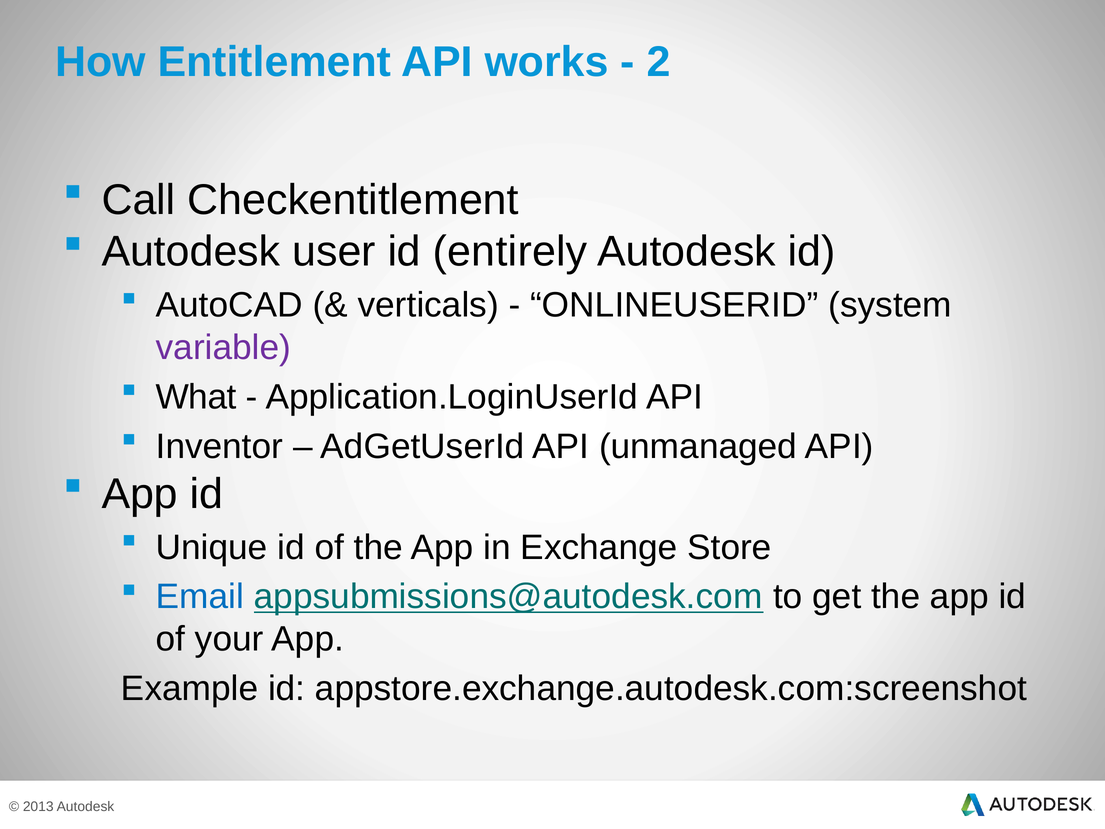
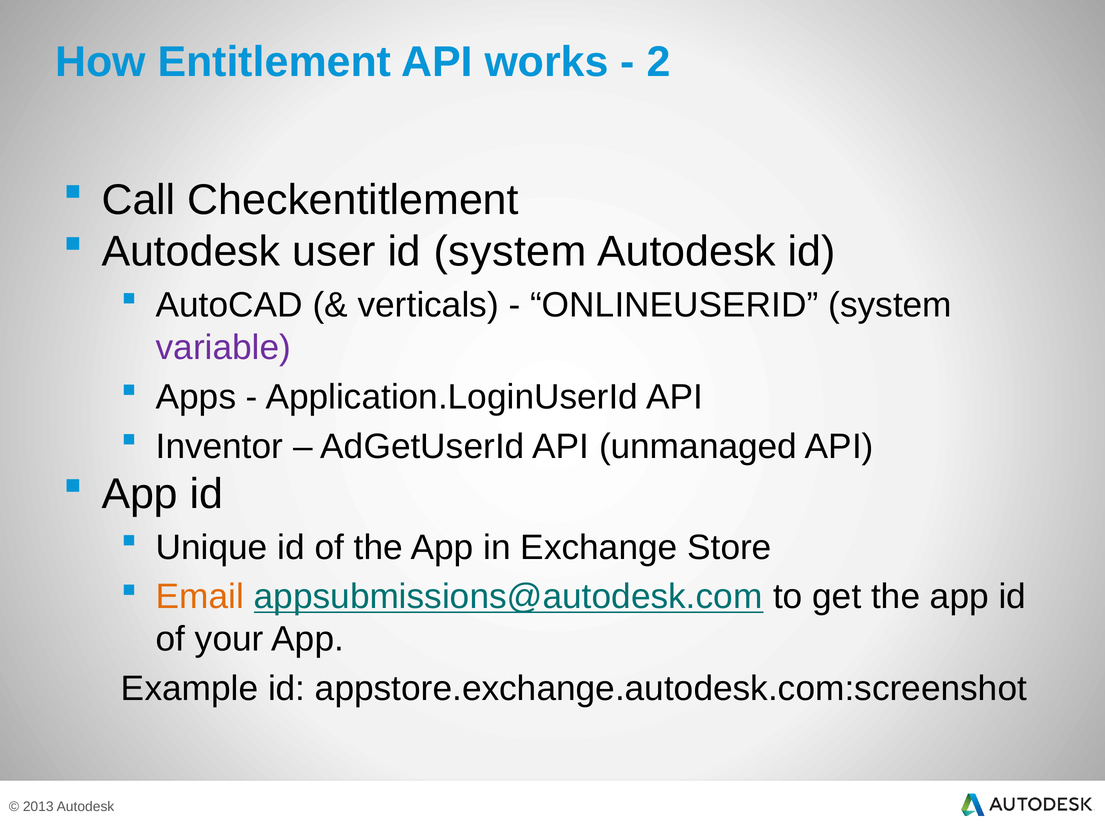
id entirely: entirely -> system (510, 252)
What: What -> Apps (196, 397)
Email colour: blue -> orange (200, 597)
